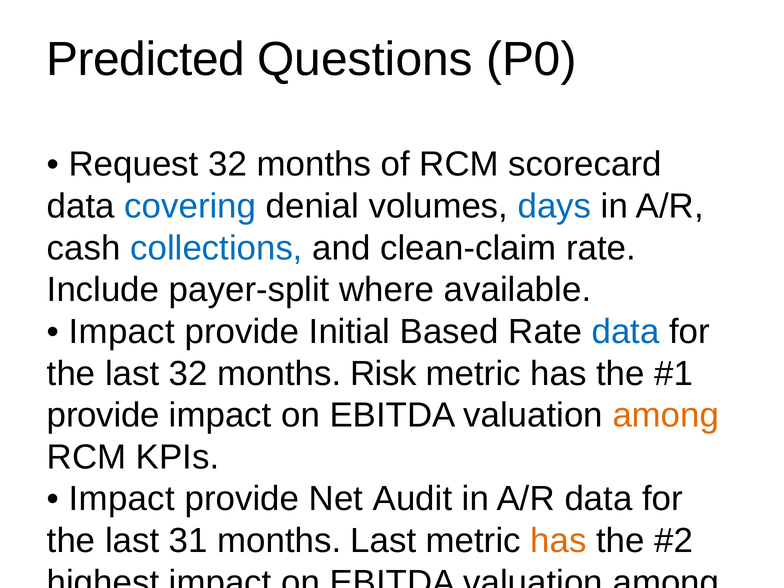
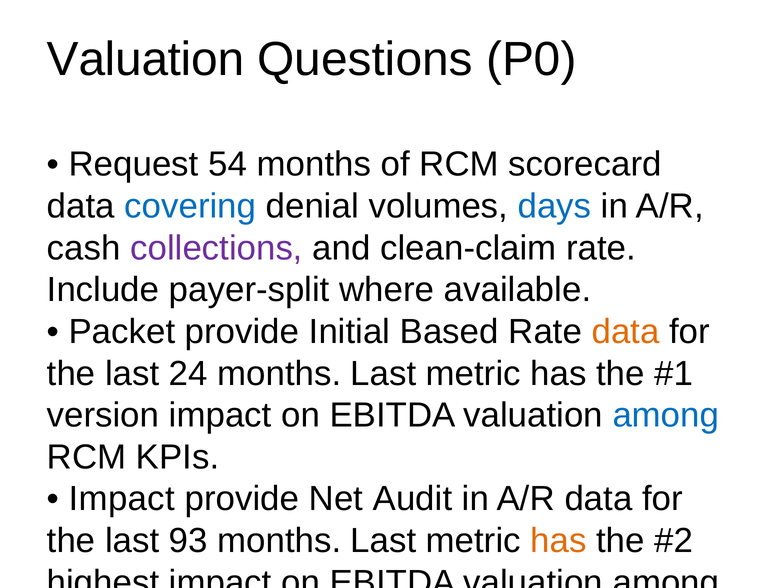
Predicted: Predicted -> Valuation (146, 60)
Request 32: 32 -> 54 (228, 164)
collections colour: blue -> purple (216, 248)
Impact: Impact -> Packet (122, 332)
data colour: blue -> orange (626, 332)
last 32: 32 -> 24 (188, 374)
Risk: Risk -> Last (383, 374)
provide: provide -> version (103, 415)
among colour: orange -> blue (666, 415)
31: 31 -> 93 (188, 541)
